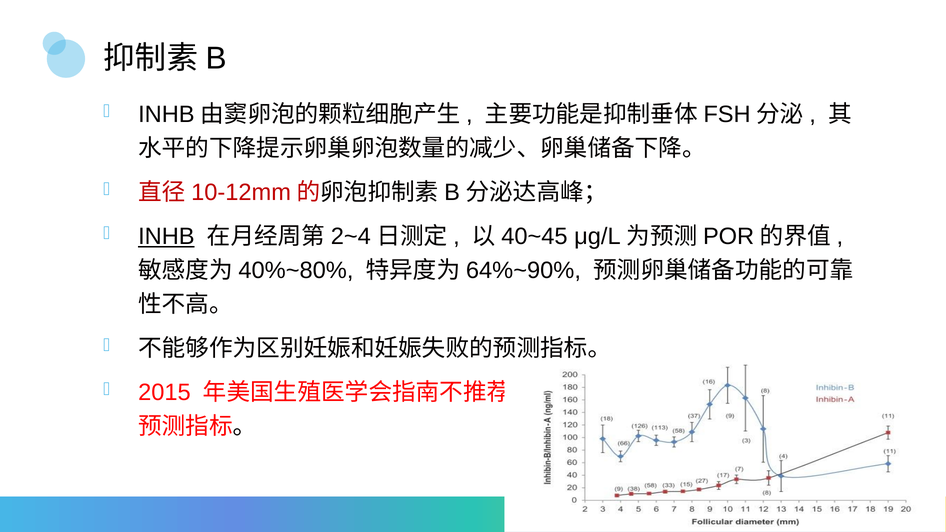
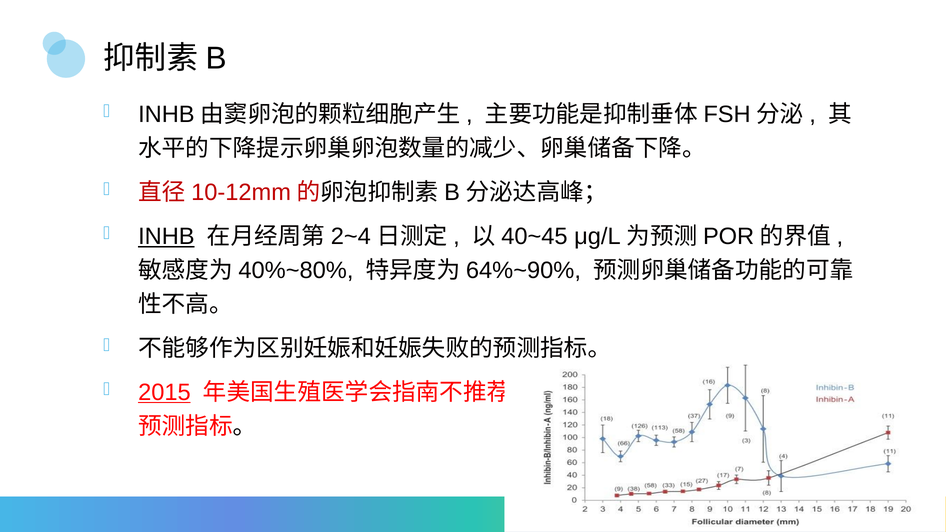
2015 underline: none -> present (164, 392)
